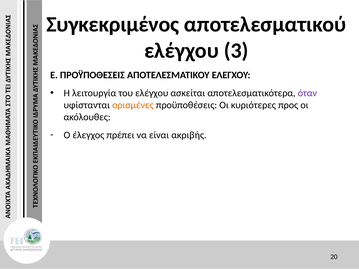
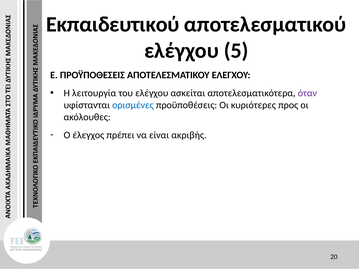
Συγκεκριμένος: Συγκεκριμένος -> Εκπαιδευτικού (113, 24)
3: 3 -> 5 (236, 51)
ορισμένες colour: orange -> blue (133, 105)
